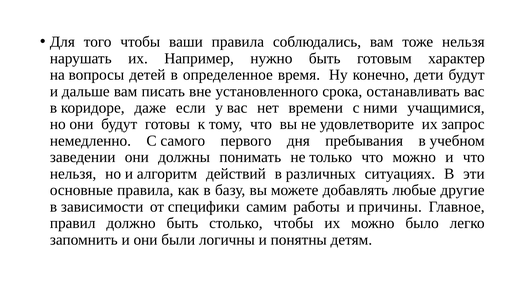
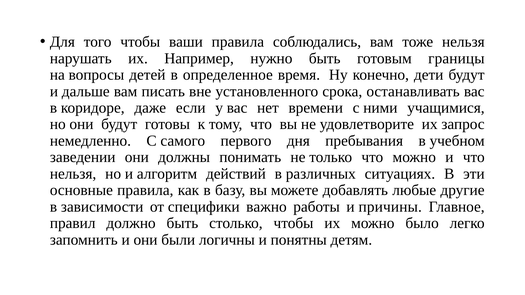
характер: характер -> границы (456, 58)
самим: самим -> важно (266, 207)
